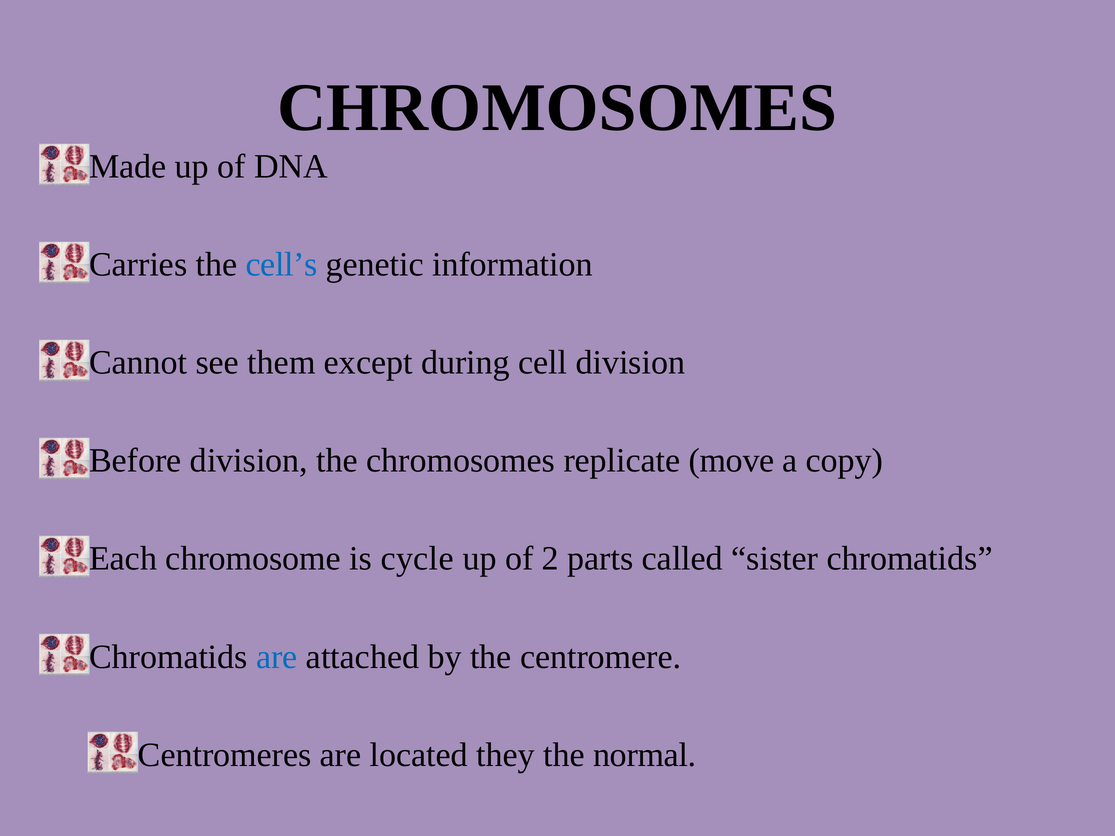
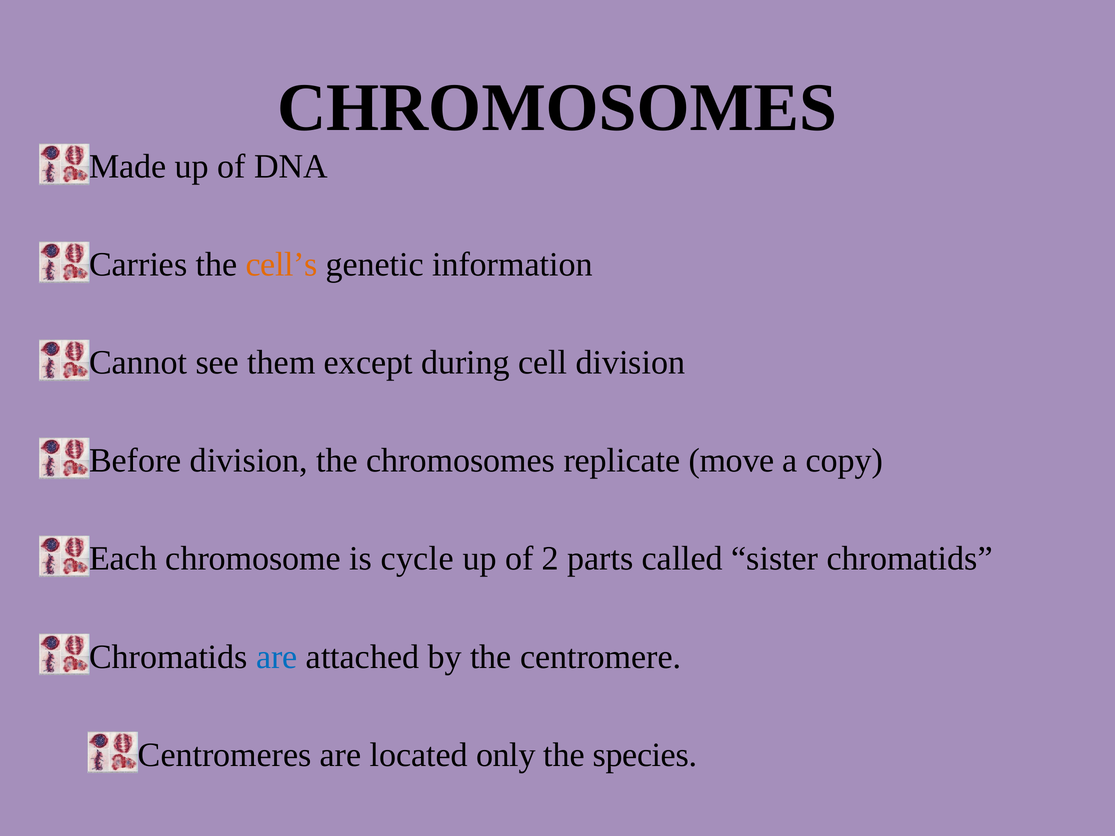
cell’s colour: blue -> orange (282, 265)
they: they -> only (506, 755)
normal: normal -> species (645, 755)
